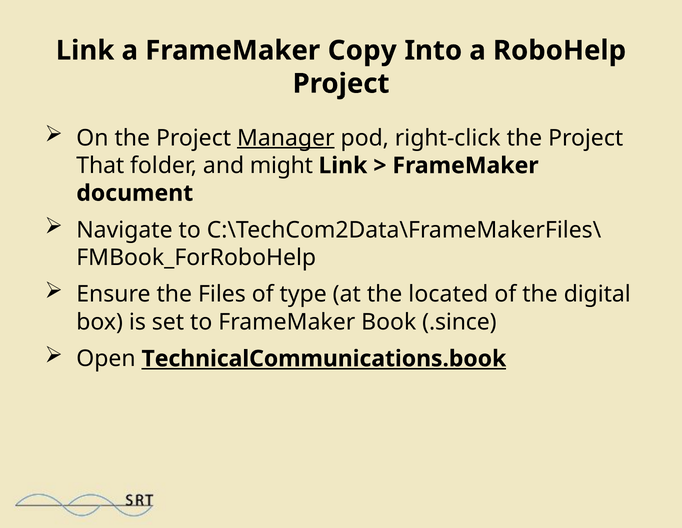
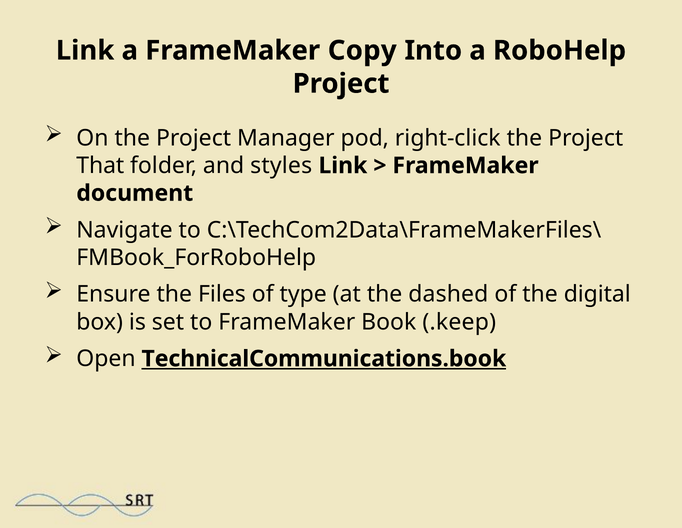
Manager underline: present -> none (286, 138)
might: might -> styles (281, 165)
located: located -> dashed (448, 294)
.since: .since -> .keep (459, 322)
